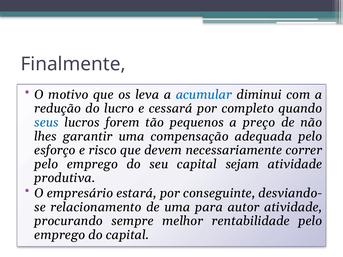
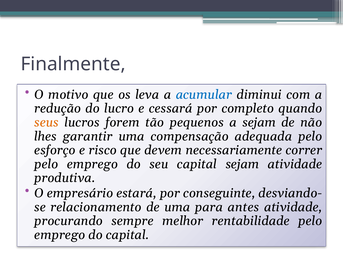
seus colour: blue -> orange (47, 123)
a preço: preço -> sejam (259, 123)
autor: autor -> antes (244, 207)
